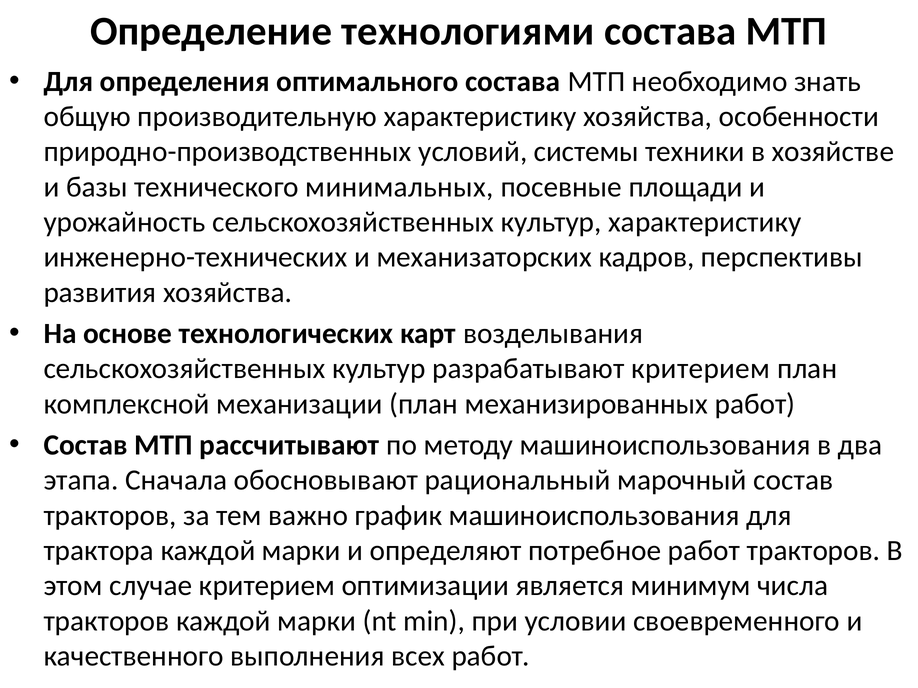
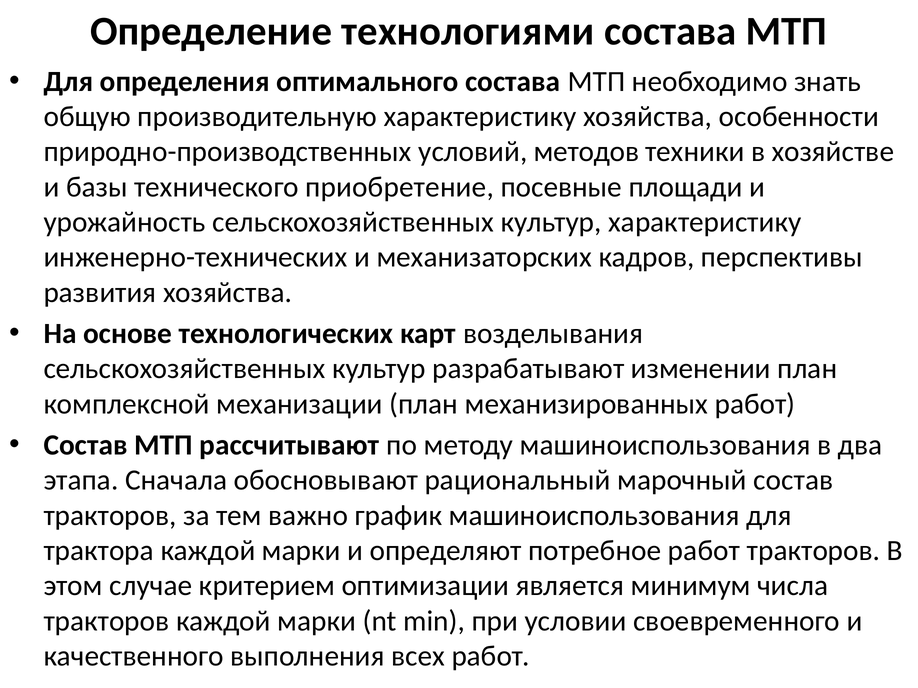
системы: системы -> методов (586, 152)
минимальных: минимальных -> приобретение (400, 187)
разрабатывают критерием: критерием -> изменении (701, 369)
